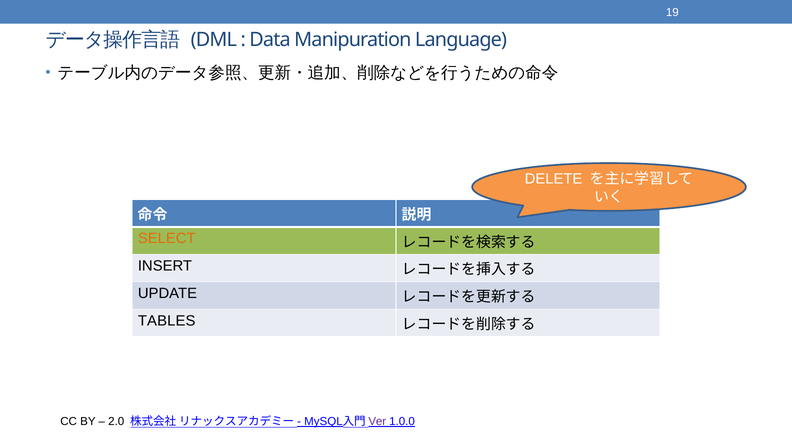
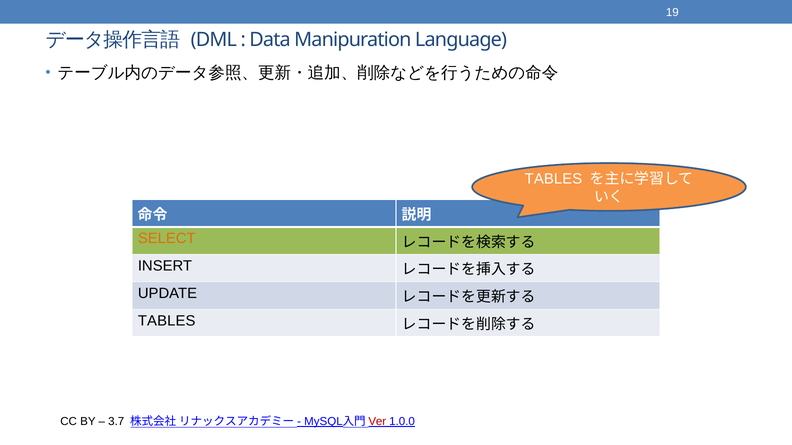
DELETE: DELETE -> TABLES (553, 179)
2.0: 2.0 -> 3.7 (116, 422)
Ver colour: purple -> red (377, 422)
